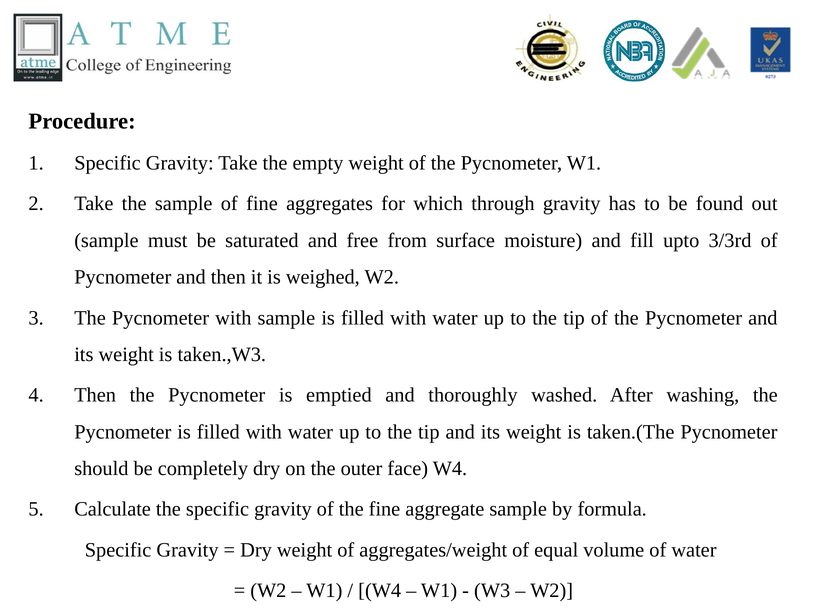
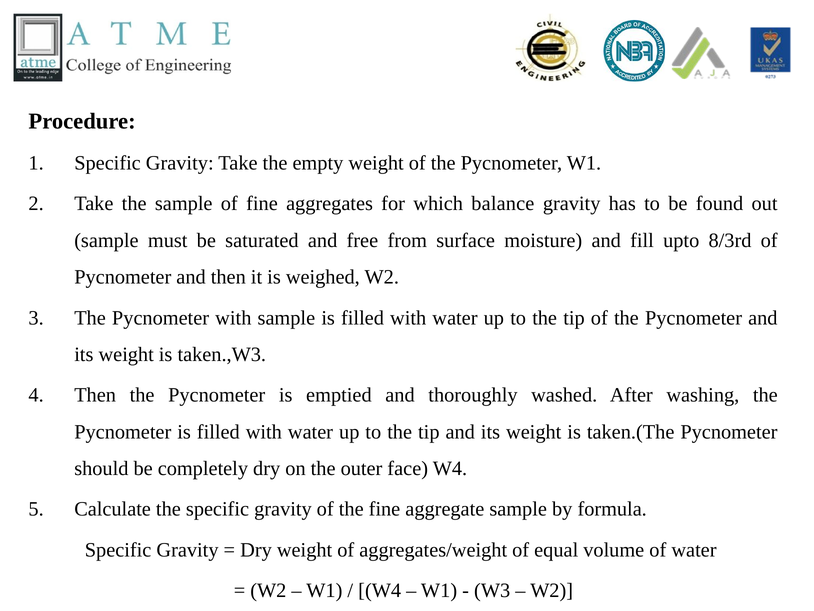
through: through -> balance (503, 204)
3/3rd: 3/3rd -> 8/3rd (730, 240)
